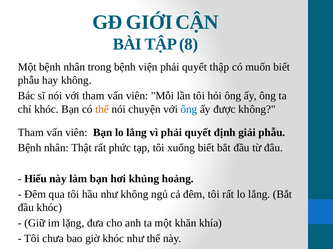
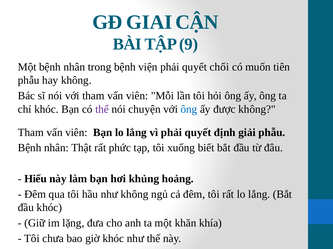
GIỚI: GIỚI -> GIAI (149, 22)
8: 8 -> 9 (189, 44)
thập: thập -> chối (219, 67)
muốn biết: biết -> tiên (282, 67)
thể colour: orange -> purple (102, 109)
